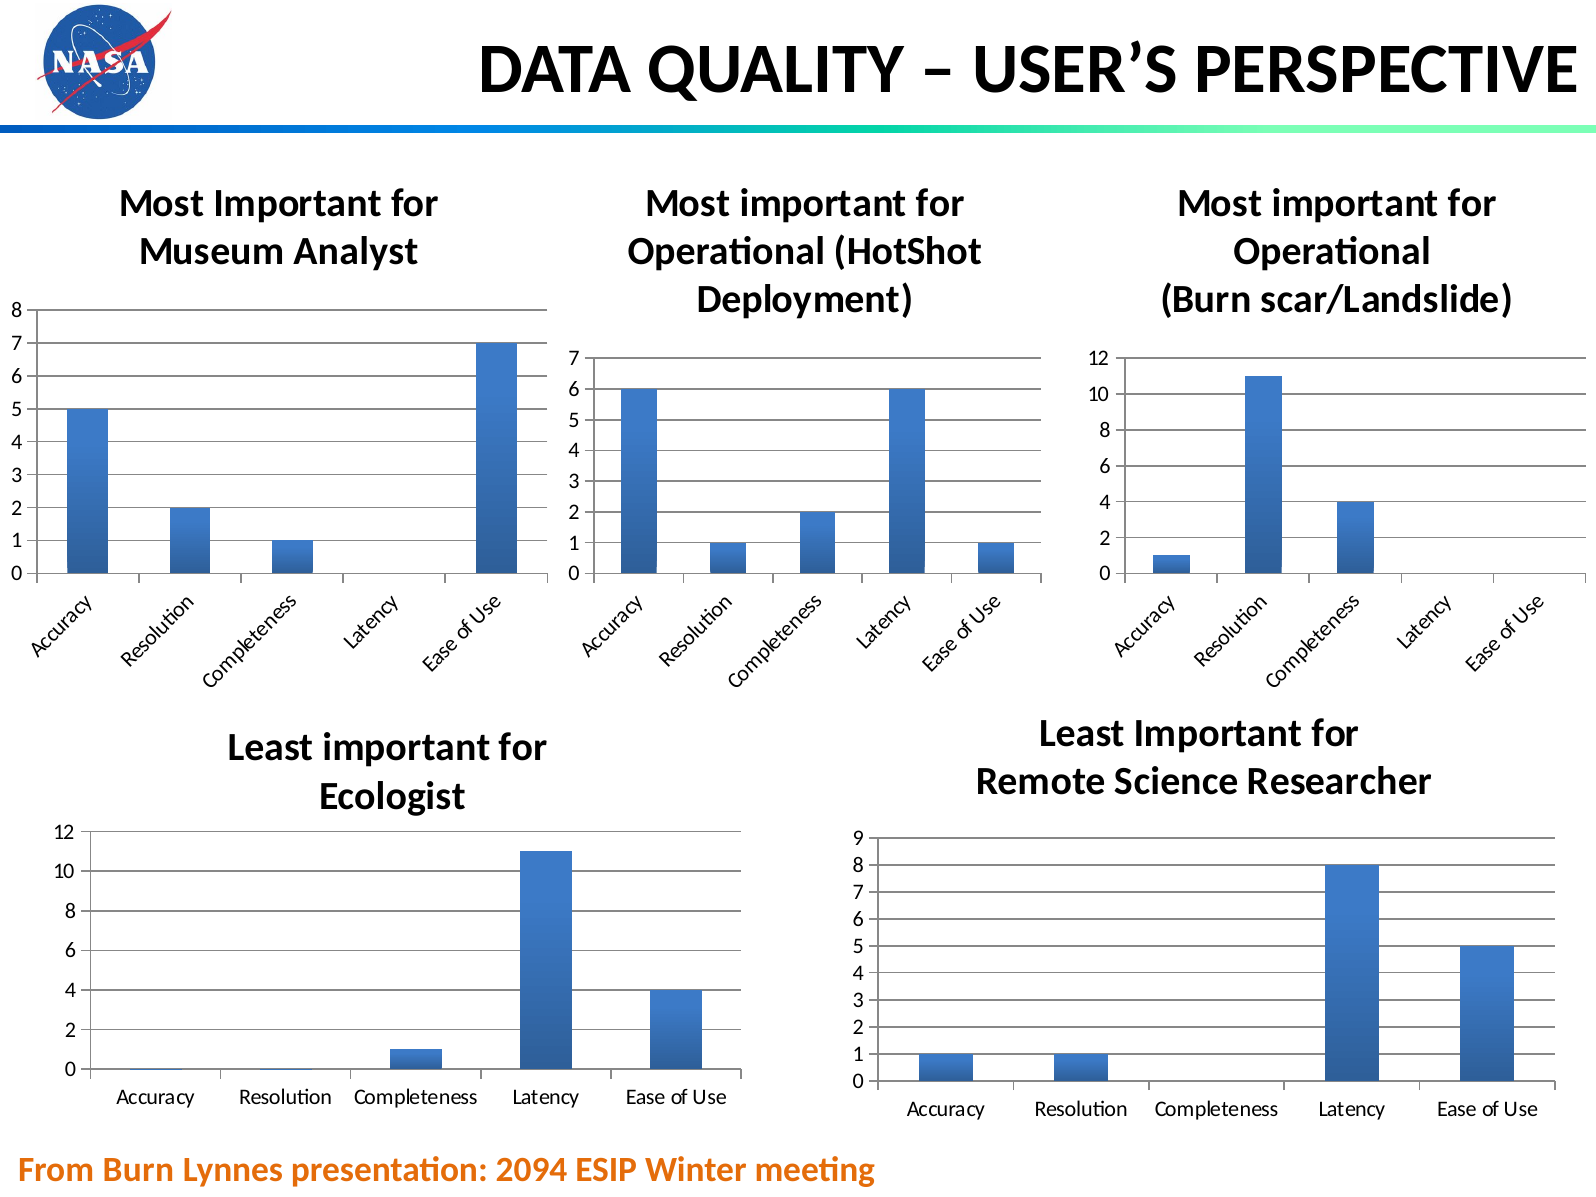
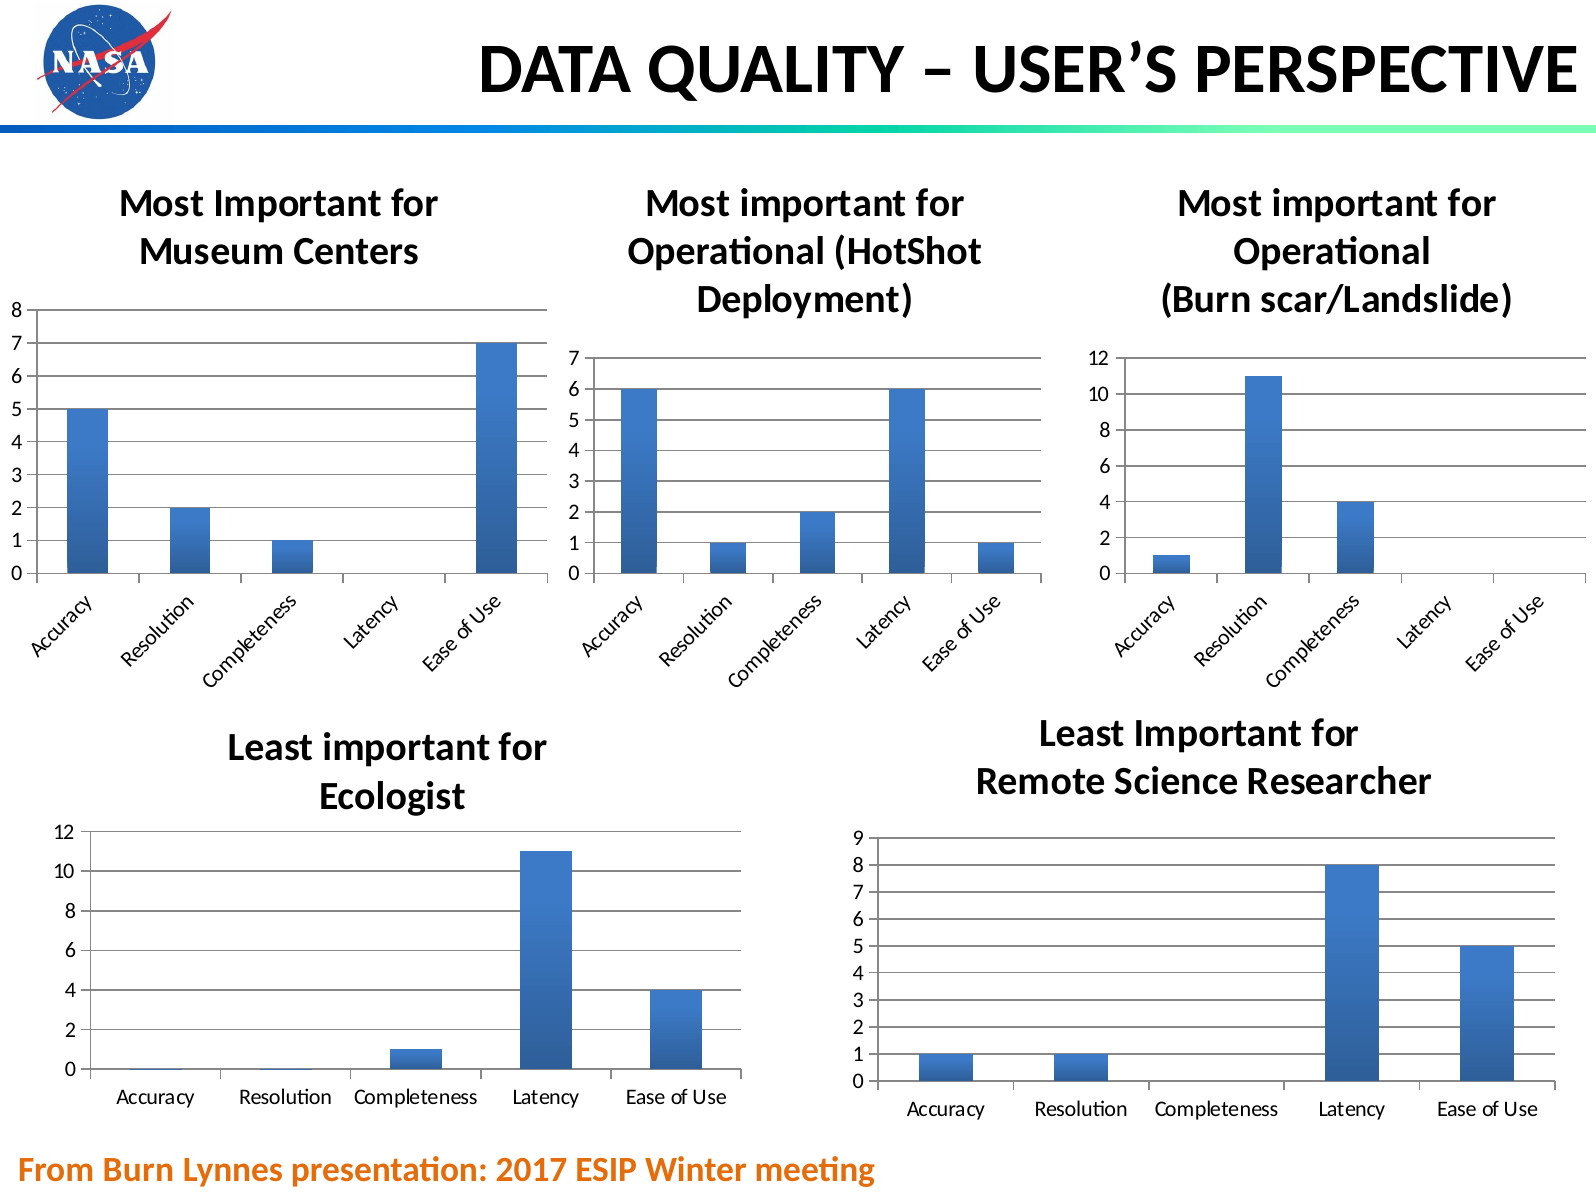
Analyst: Analyst -> Centers (356, 251)
2094: 2094 -> 2017 (532, 1170)
